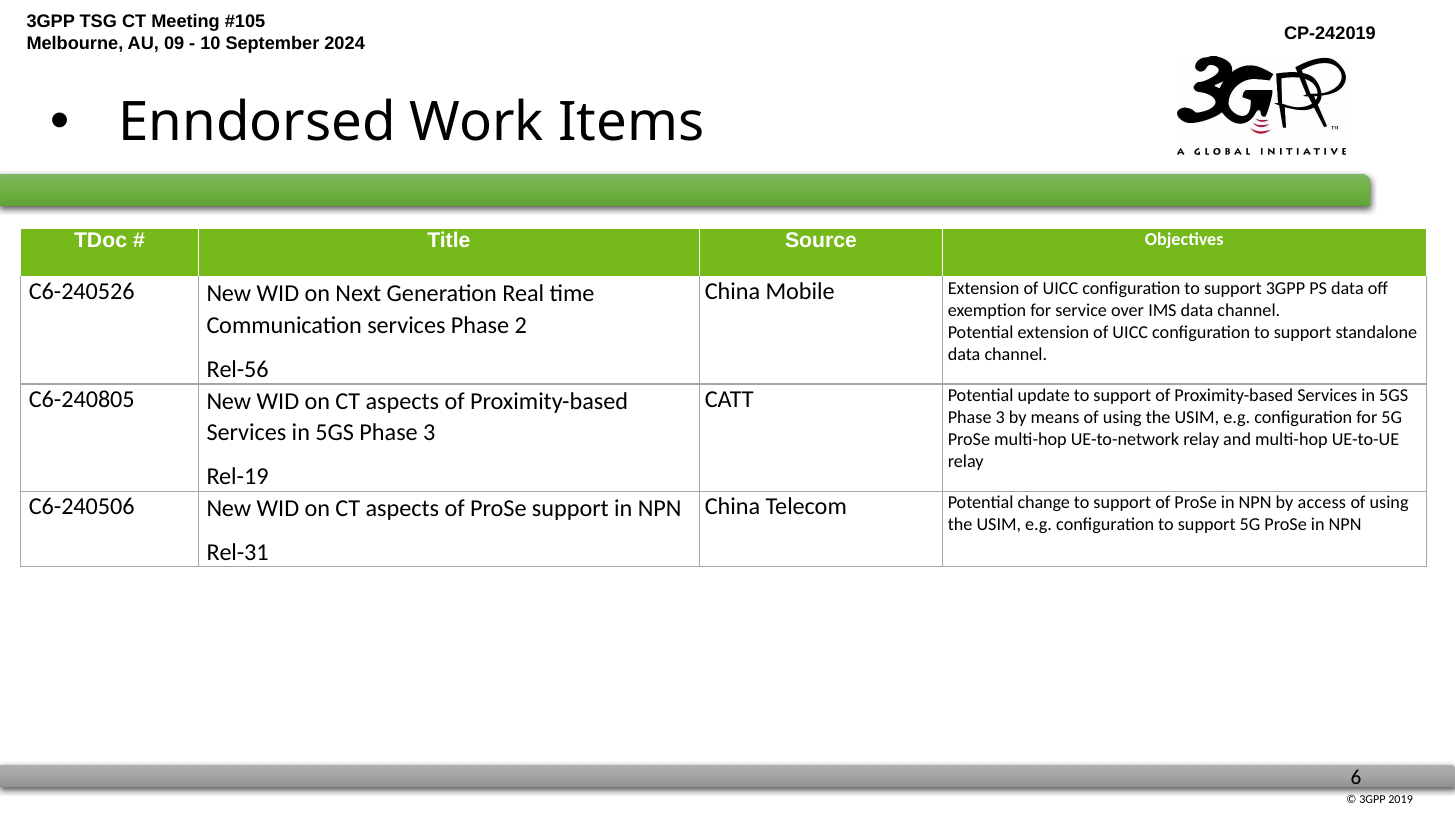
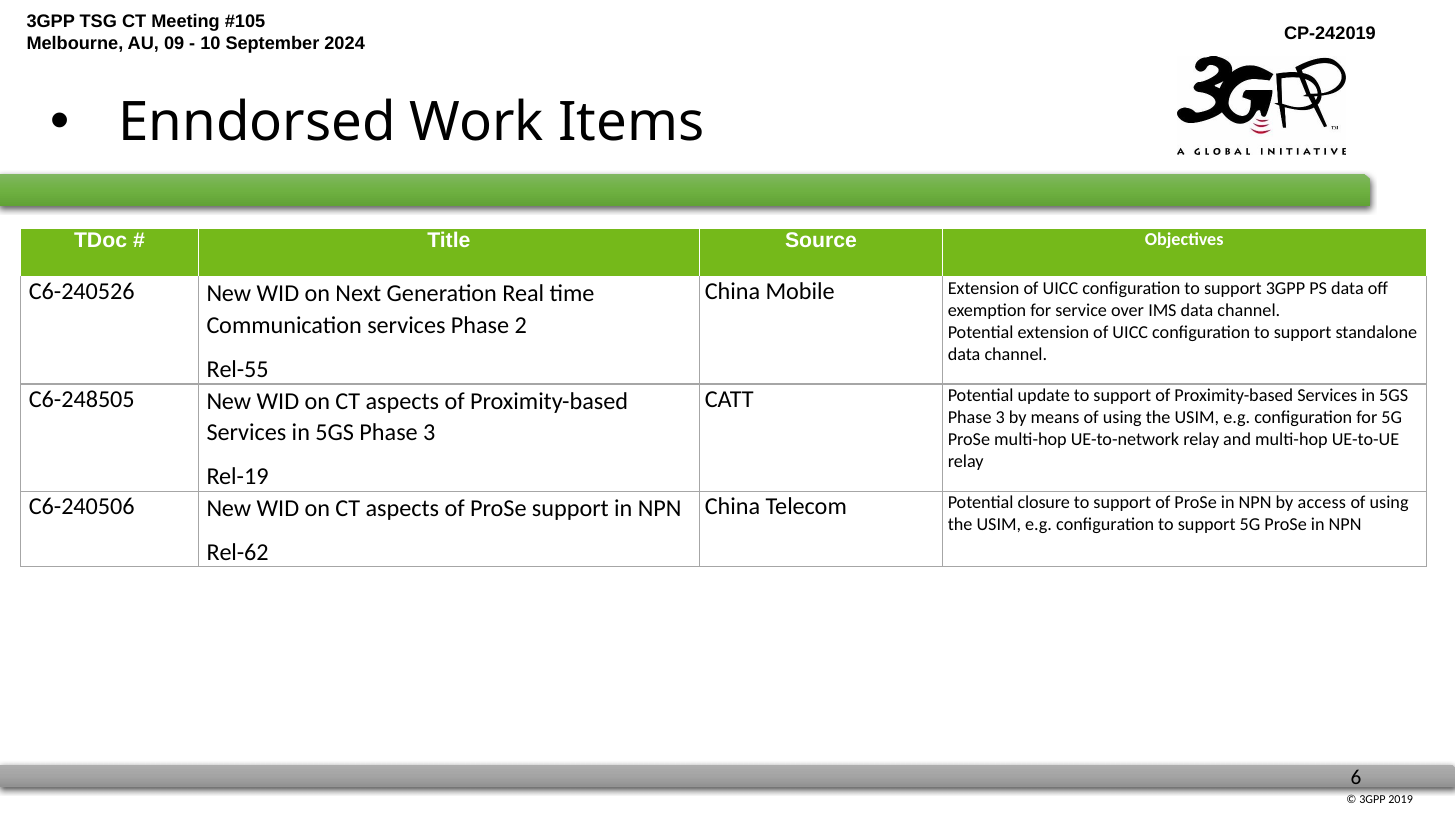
Rel-56: Rel-56 -> Rel-55 (238, 370)
C6-240805: C6-240805 -> C6-248505 (82, 399)
change: change -> closure (1044, 503)
Rel-31: Rel-31 -> Rel-62 (238, 552)
